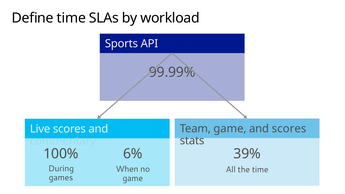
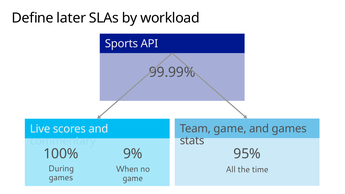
Define time: time -> later (71, 18)
and scores: scores -> games (289, 129)
6%: 6% -> 9% (133, 154)
39%: 39% -> 95% (247, 154)
